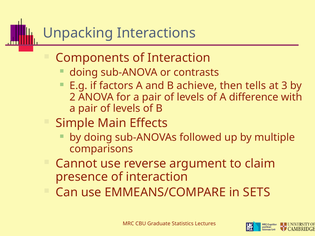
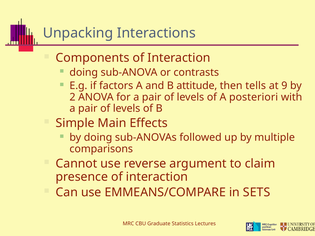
achieve: achieve -> attitude (197, 86)
3: 3 -> 9 (284, 86)
difference: difference -> posteriori (254, 97)
